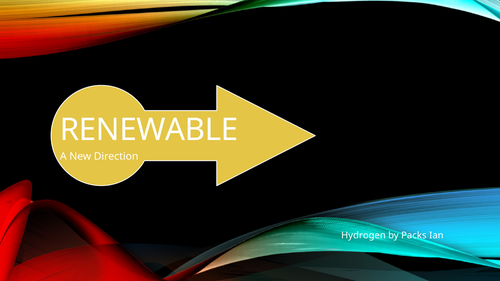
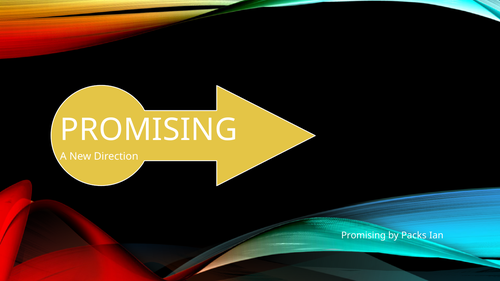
RENEWABLE: RENEWABLE -> PROMISING (149, 130)
Hydrogen: Hydrogen -> Promising (364, 236)
